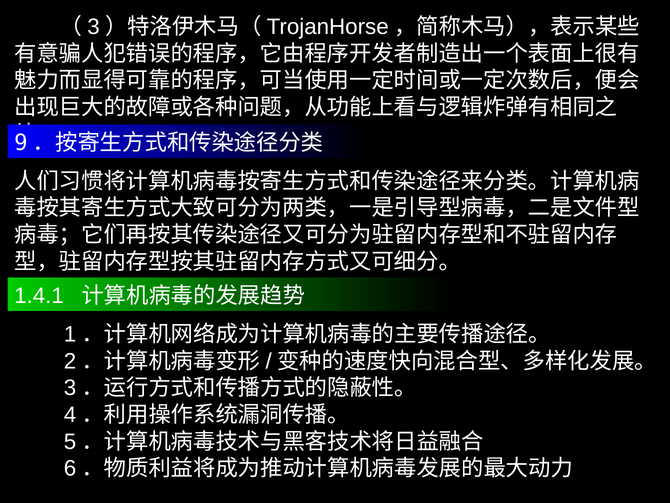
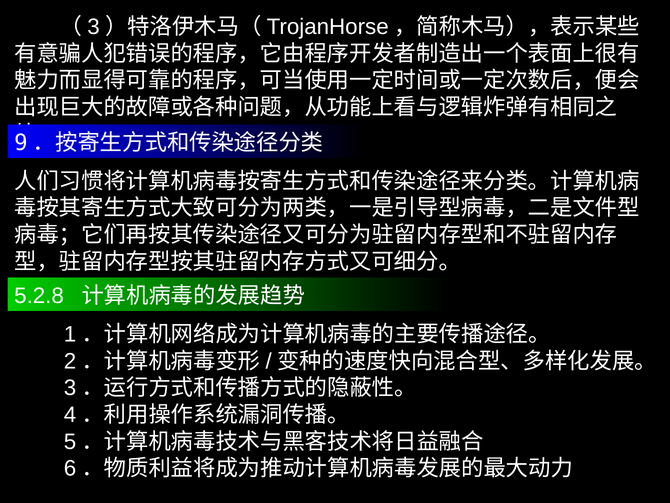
1.4.1: 1.4.1 -> 5.2.8 (39, 296)
